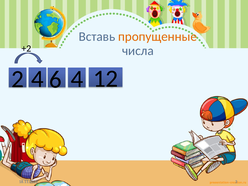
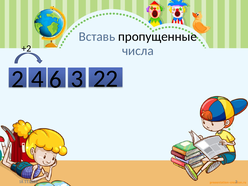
пропущенные colour: orange -> black (158, 37)
12: 12 -> 22 (106, 79)
6 4: 4 -> 3 (77, 79)
